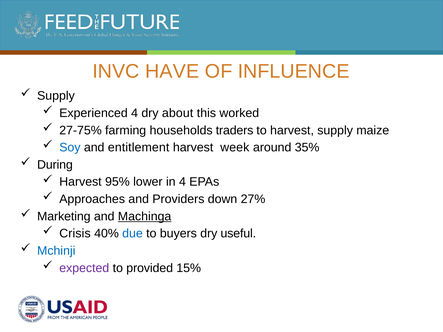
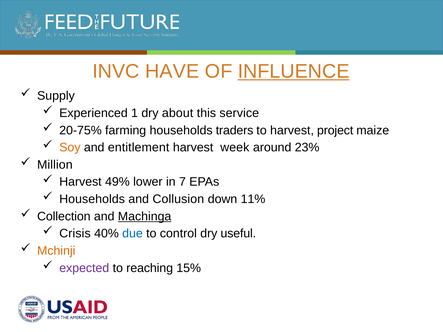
INFLUENCE underline: none -> present (294, 71)
Experienced 4: 4 -> 1 (135, 113)
worked: worked -> service (239, 113)
27-75%: 27-75% -> 20-75% (80, 130)
harvest supply: supply -> project (335, 130)
Soy colour: blue -> orange (70, 148)
35%: 35% -> 23% (307, 148)
During: During -> Million (55, 165)
95%: 95% -> 49% (117, 182)
in 4: 4 -> 7 (182, 182)
Approaches: Approaches -> Households (92, 199)
Providers: Providers -> Collusion (178, 199)
27%: 27% -> 11% (253, 199)
Marketing: Marketing -> Collection (64, 217)
buyers: buyers -> control (178, 234)
Mchinji colour: blue -> orange (56, 251)
provided: provided -> reaching (150, 268)
